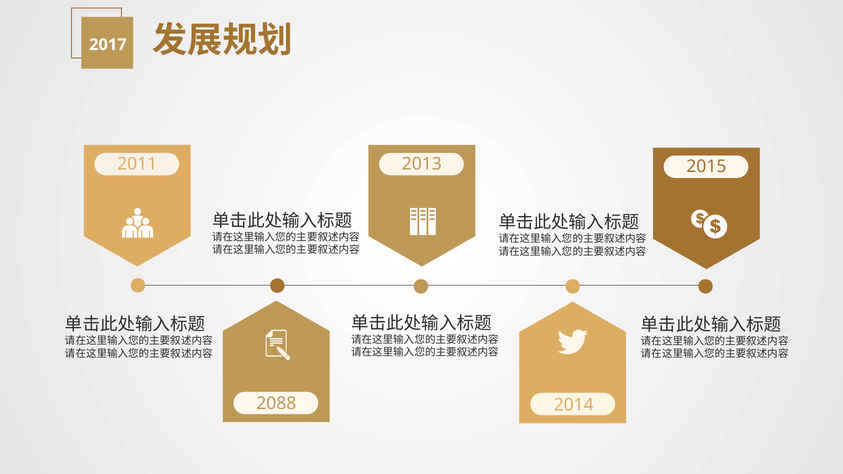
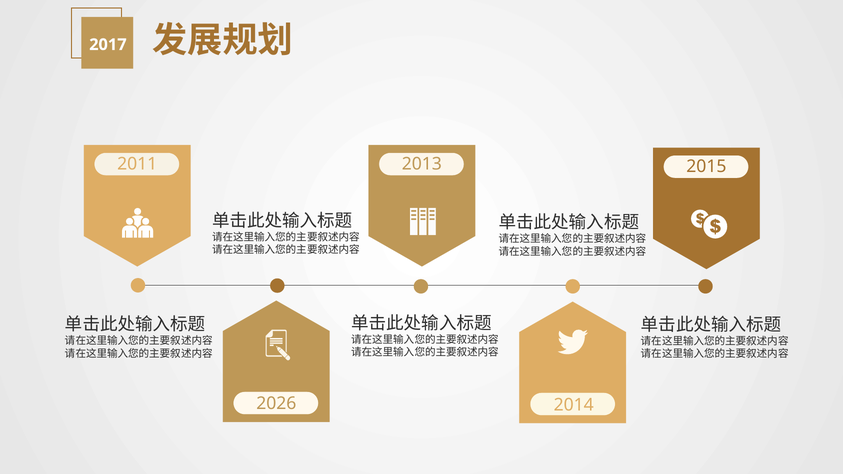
2088: 2088 -> 2026 (276, 404)
